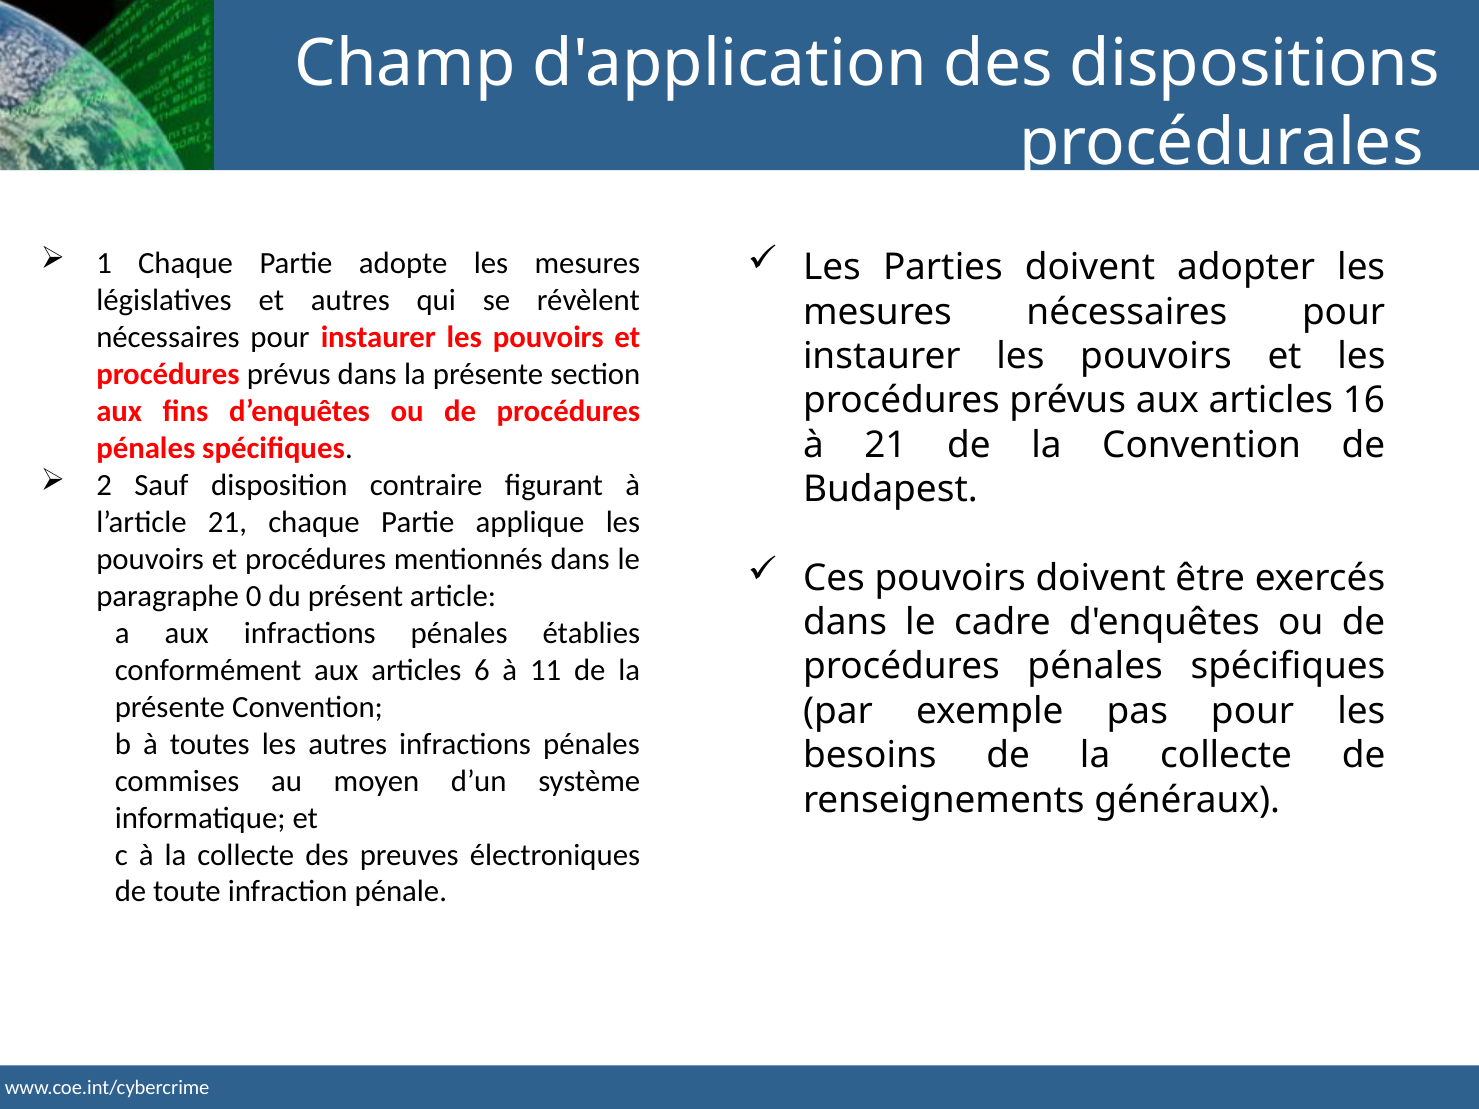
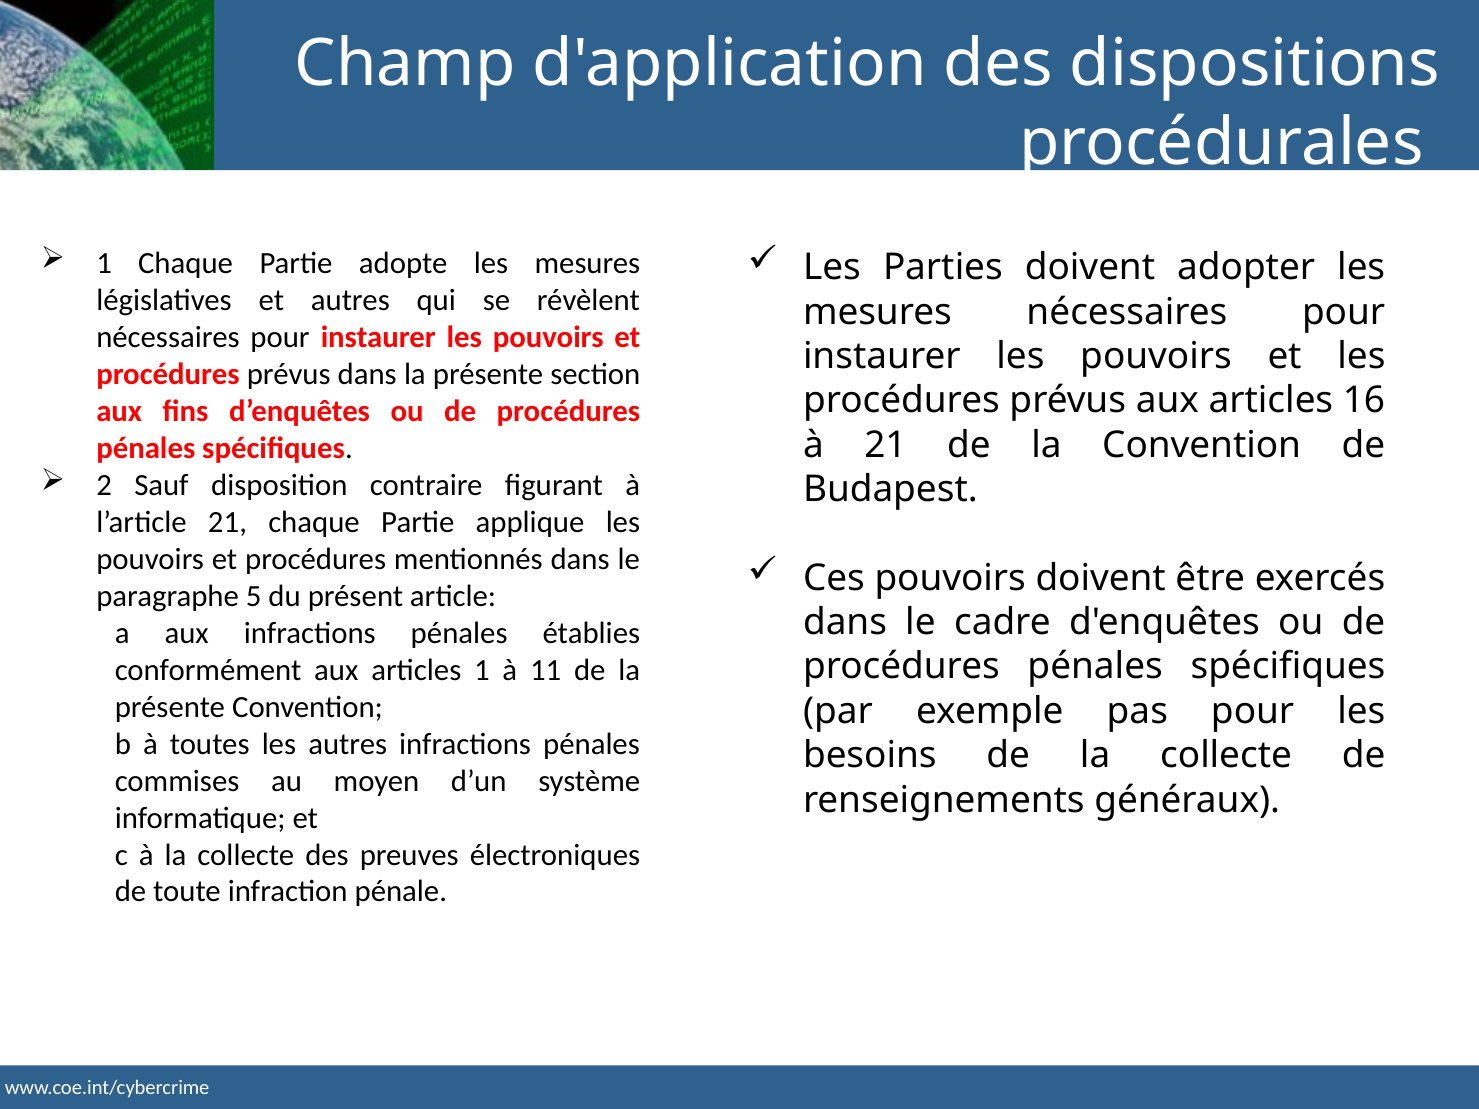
0: 0 -> 5 (254, 596)
articles 6: 6 -> 1 (482, 670)
